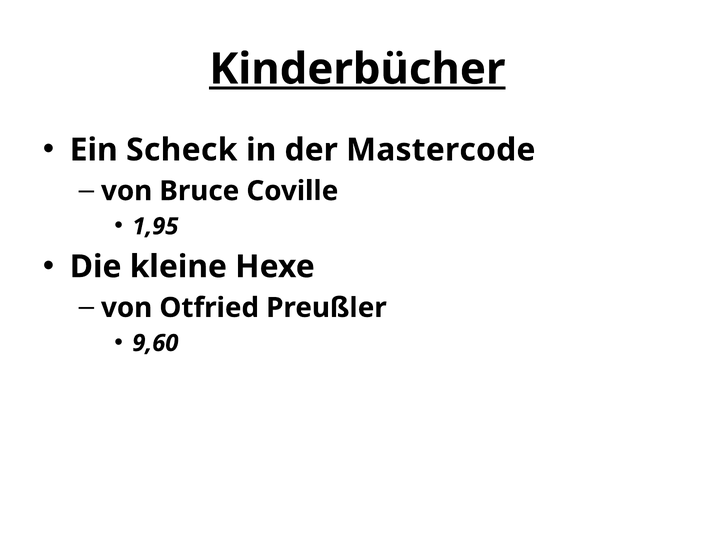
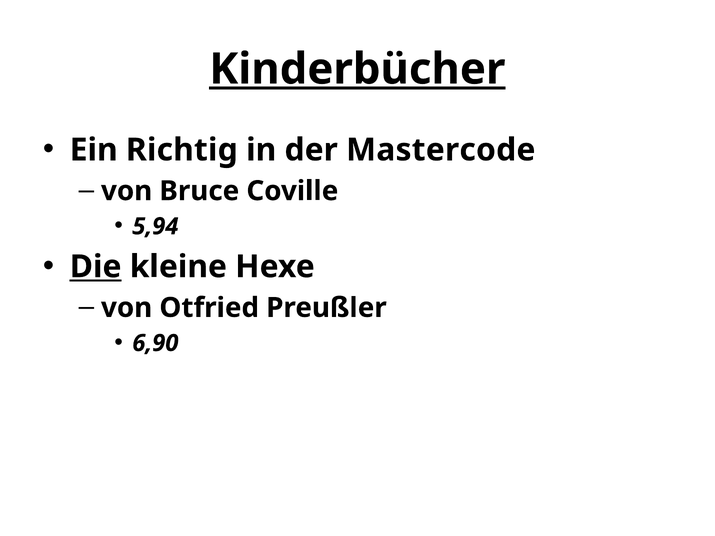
Scheck: Scheck -> Richtig (182, 150)
1,95: 1,95 -> 5,94 (155, 227)
Die underline: none -> present (96, 267)
9,60: 9,60 -> 6,90 (155, 343)
